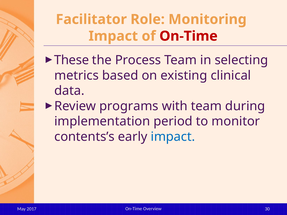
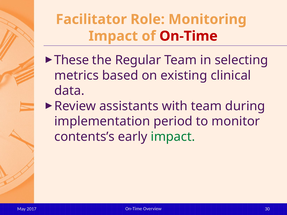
Process: Process -> Regular (138, 60)
programs: programs -> assistants (129, 106)
impact colour: blue -> green (173, 137)
